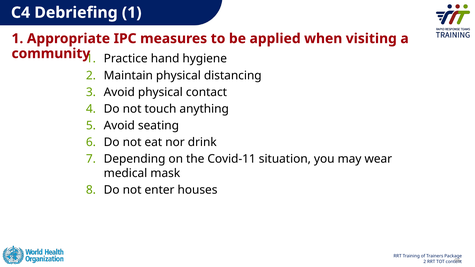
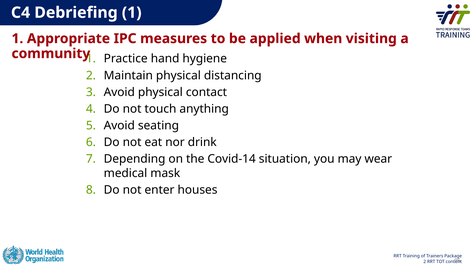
Covid-11: Covid-11 -> Covid-14 (232, 159)
